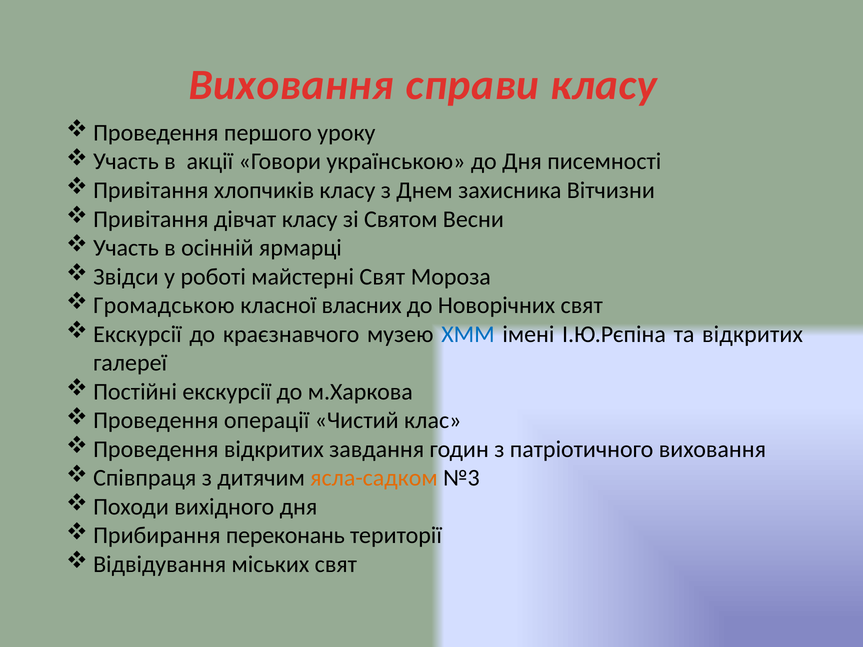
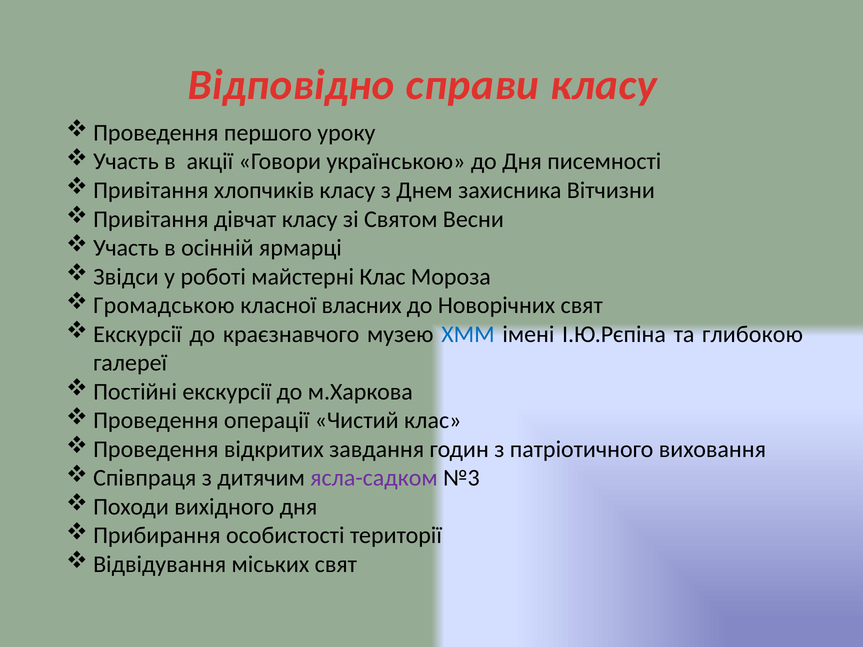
Виховання: Виховання -> Відповідно (291, 85)
майстерні Свят: Свят -> Клас (383, 277)
та відкритих: відкритих -> глибокою (753, 334)
ясла-садком colour: orange -> purple (374, 478)
переконань: переконань -> особистості (285, 536)
